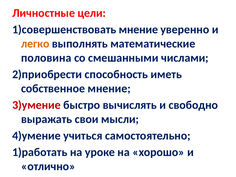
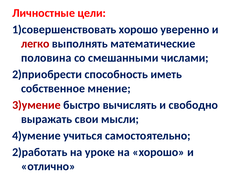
1)совершенствовать мнение: мнение -> хорошо (138, 30)
легко colour: orange -> red (35, 44)
1)работать: 1)работать -> 2)работать (40, 152)
